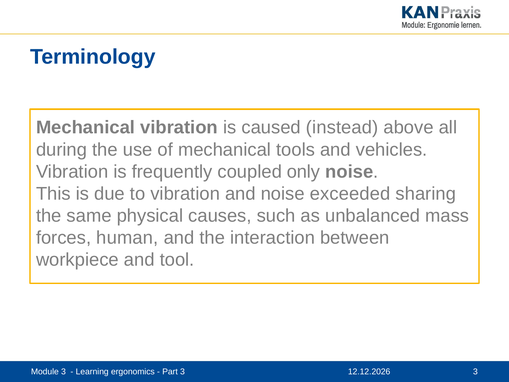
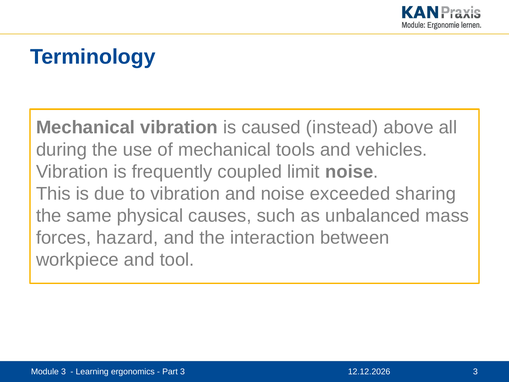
only: only -> limit (303, 172)
human: human -> hazard (127, 238)
